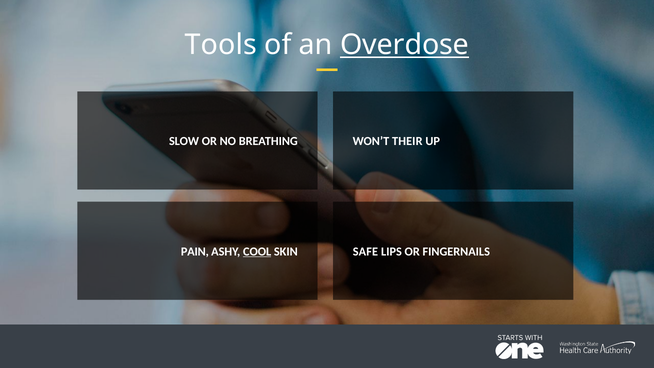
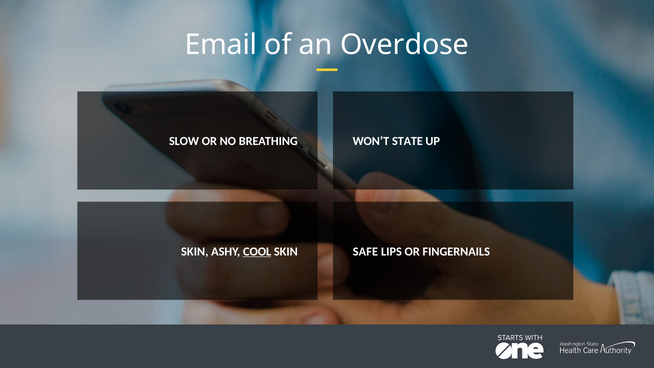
Tools: Tools -> Email (221, 45)
Overdose underline: present -> none (405, 45)
THEIR: THEIR -> STATE (407, 141)
PAIN: PAIN -> SKIN (195, 251)
